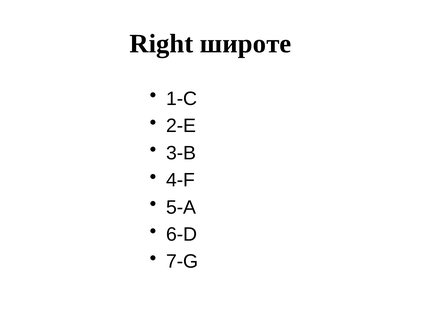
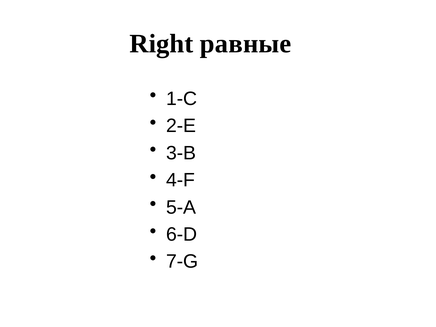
широте: широте -> равные (246, 44)
